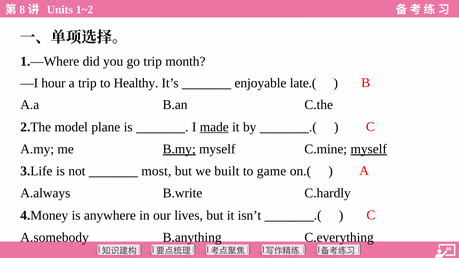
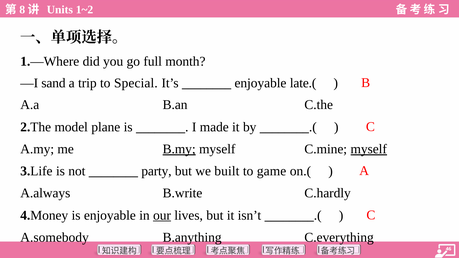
go trip: trip -> full (153, 62)
hour: hour -> sand (53, 83)
Healthy: Healthy -> Special (136, 83)
made underline: present -> none (214, 127)
most: most -> party (156, 171)
is anywhere: anywhere -> enjoyable (110, 215)
our underline: none -> present (162, 215)
